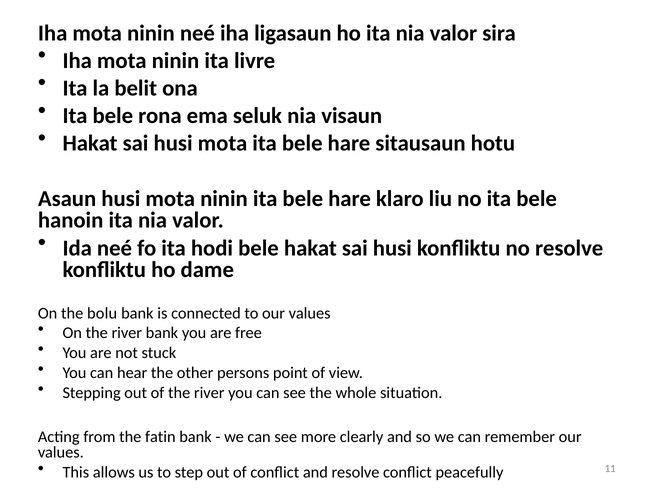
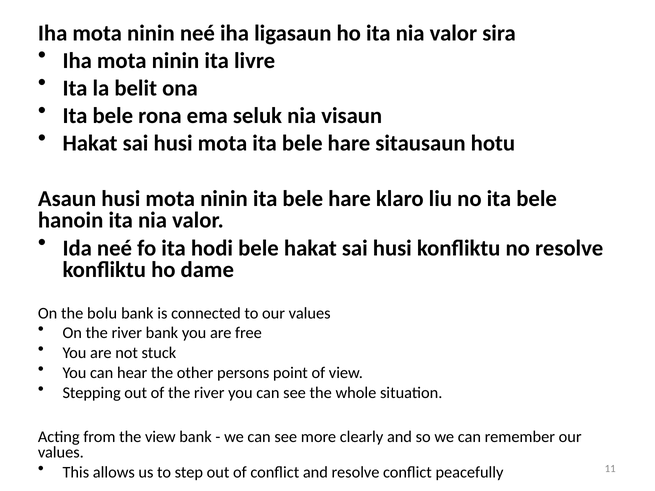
the fatin: fatin -> view (160, 437)
